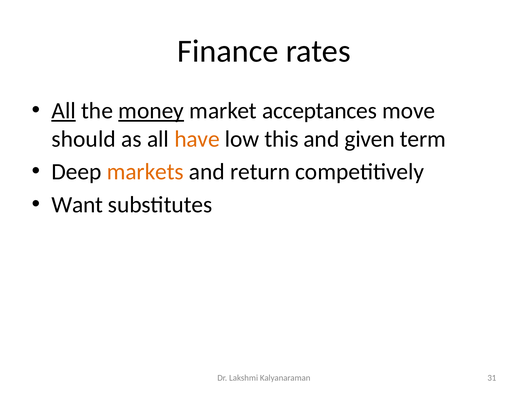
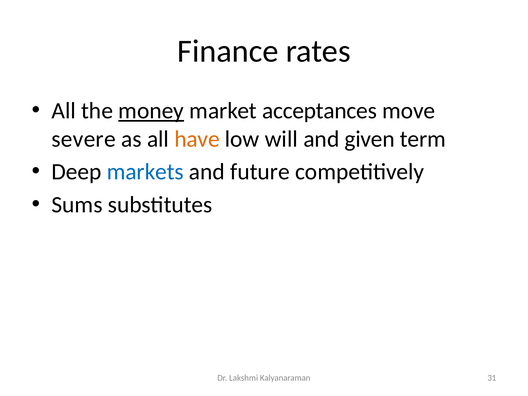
All underline: present -> none (64, 111)
should: should -> severe (84, 139)
this: this -> will (281, 139)
markets colour: orange -> blue (145, 172)
return: return -> future (260, 172)
Want: Want -> Sums (77, 205)
